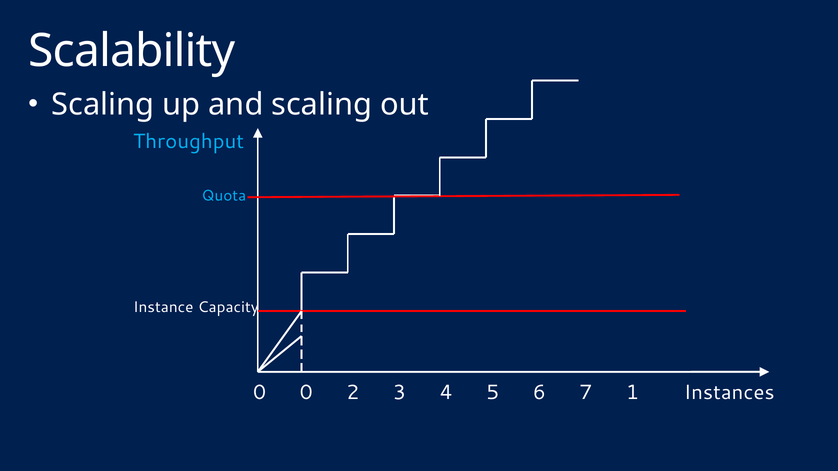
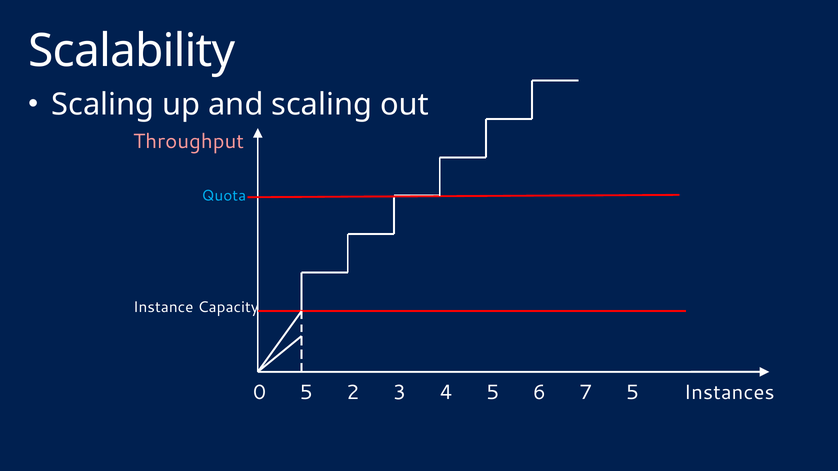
Throughput colour: light blue -> pink (189, 142)
0 0: 0 -> 5 (306, 393)
7 1: 1 -> 5 (632, 393)
